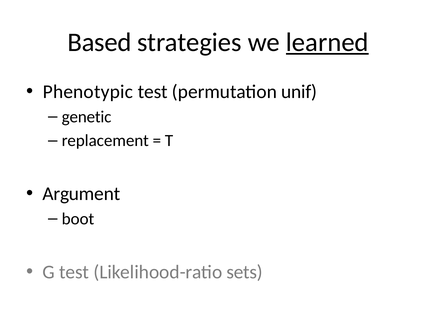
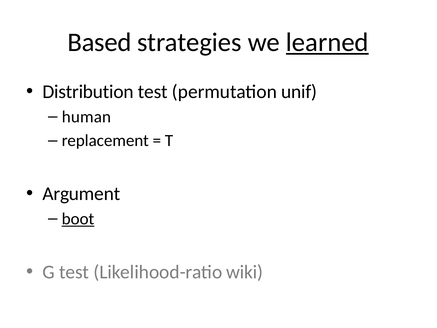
Phenotypic: Phenotypic -> Distribution (88, 92)
genetic: genetic -> human (86, 117)
boot underline: none -> present (78, 219)
sets: sets -> wiki (245, 272)
